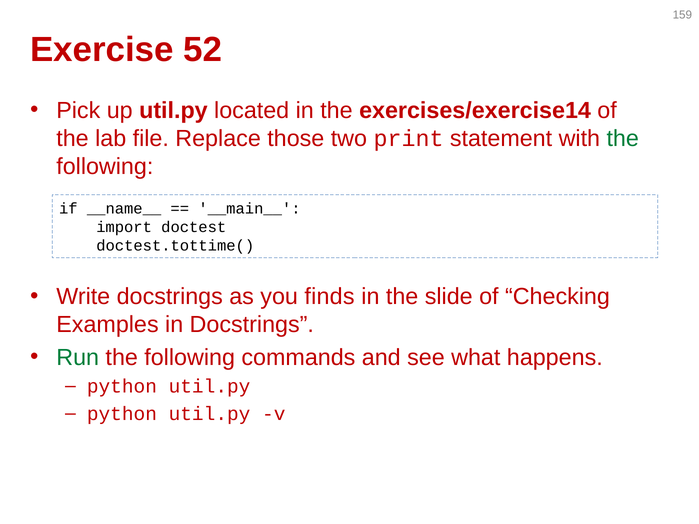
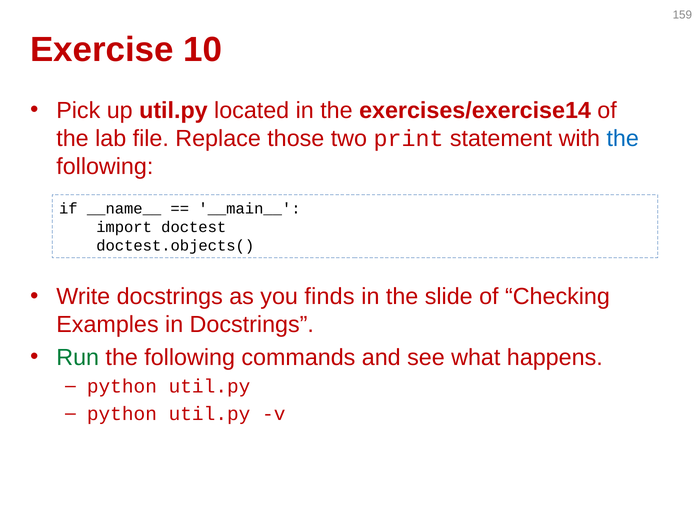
52: 52 -> 10 (203, 50)
the colour: green -> blue (623, 139)
doctest.tottime(: doctest.tottime( -> doctest.objects( (175, 246)
